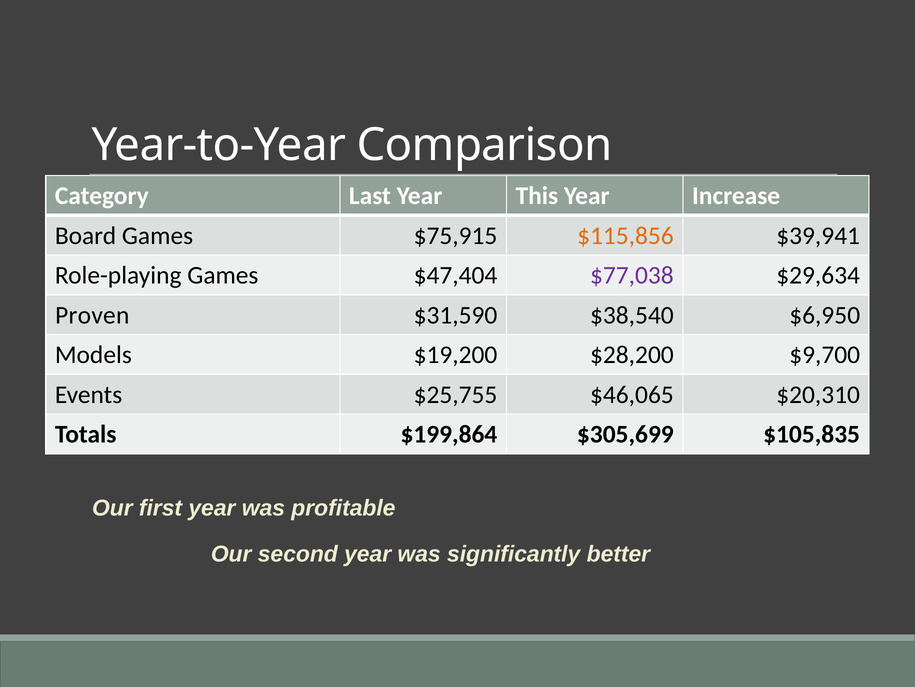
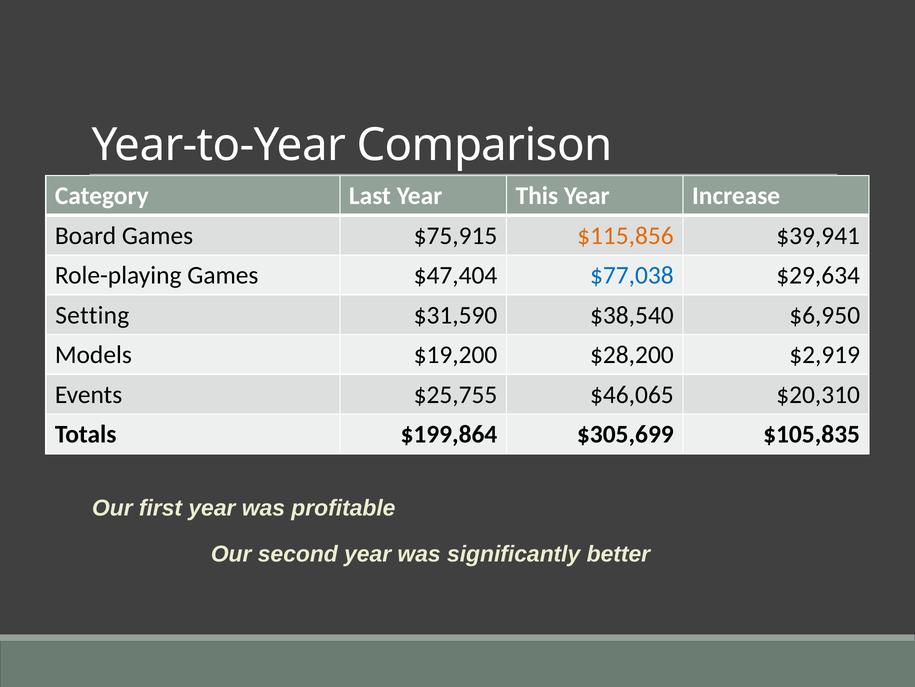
$77,038 colour: purple -> blue (632, 275)
Proven: Proven -> Setting (92, 315)
$9,700: $9,700 -> $2,919 (825, 355)
